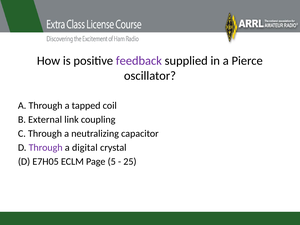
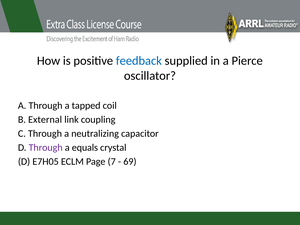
feedback colour: purple -> blue (139, 61)
digital: digital -> equals (85, 148)
5: 5 -> 7 (112, 162)
25: 25 -> 69 (130, 162)
